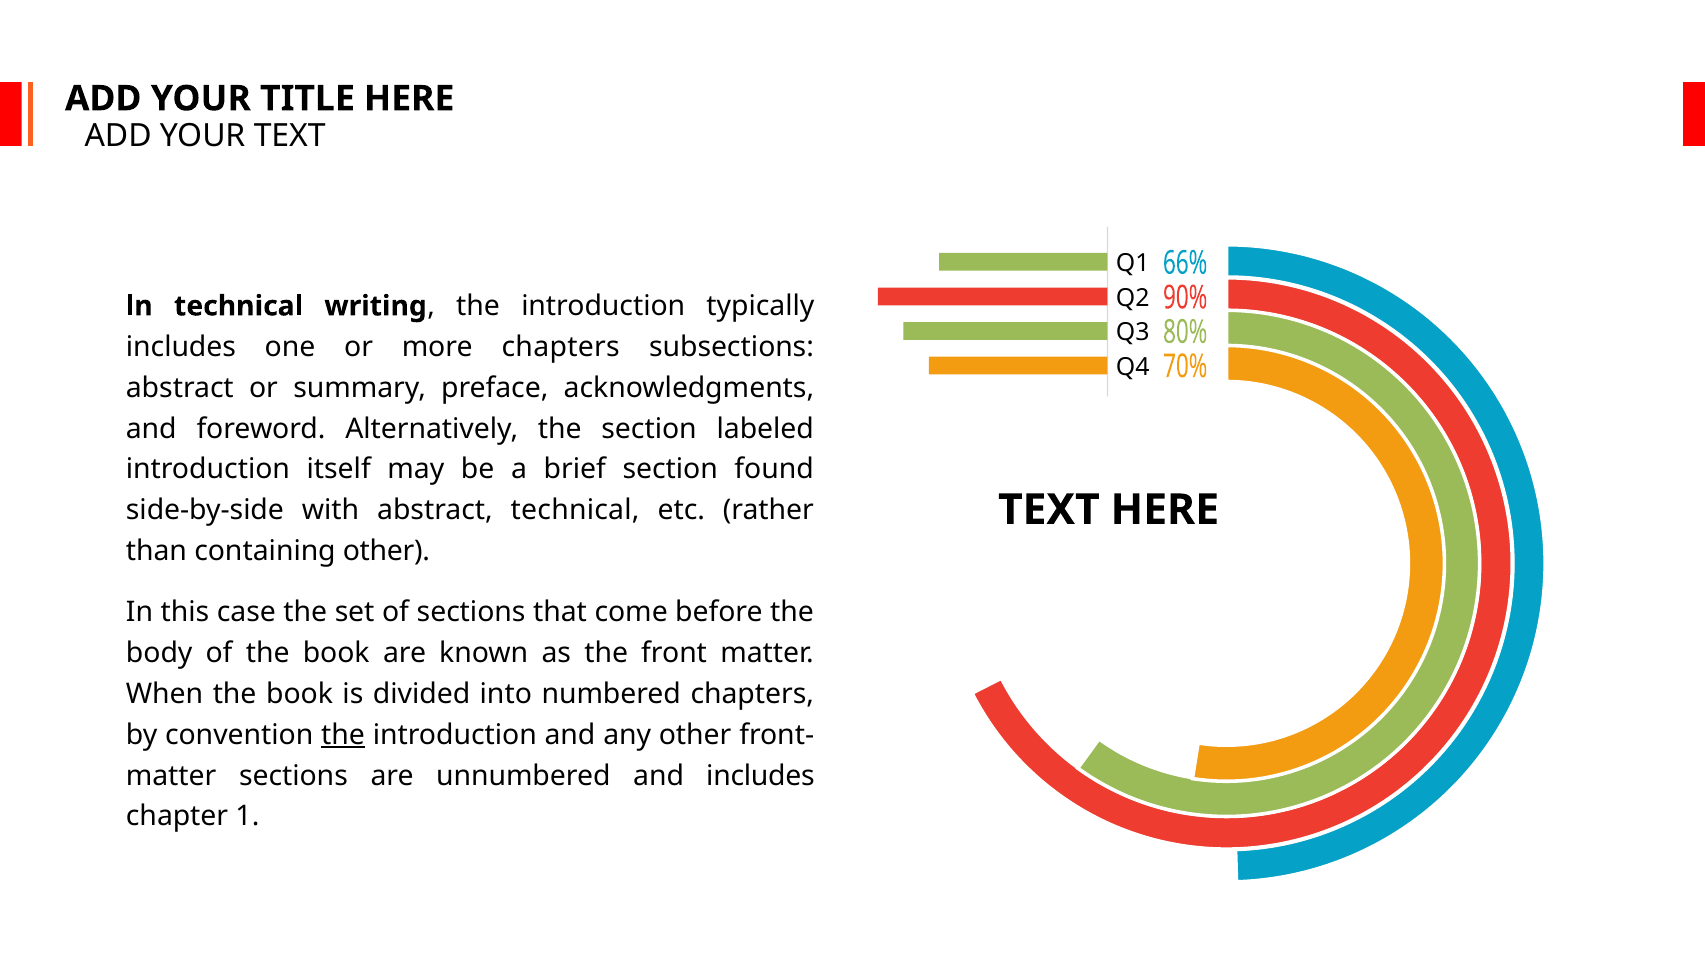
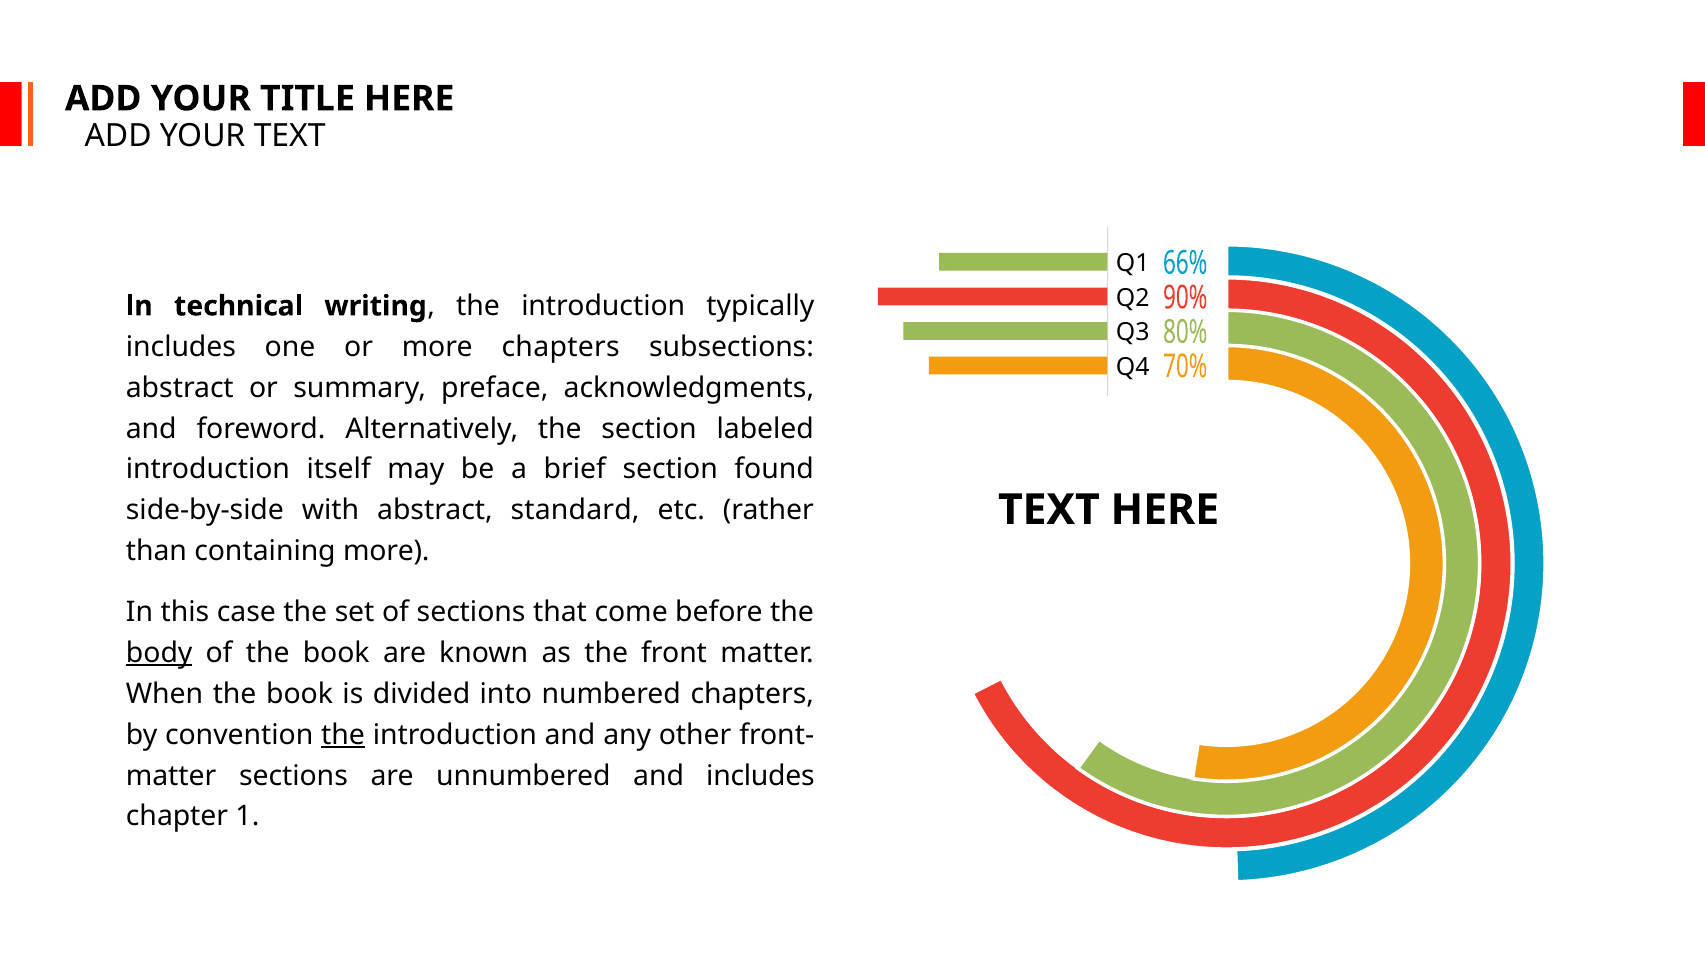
abstract technical: technical -> standard (575, 511)
containing other: other -> more (386, 551)
body underline: none -> present (159, 653)
